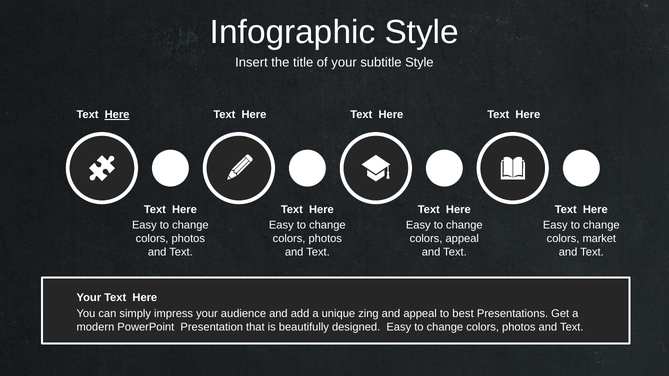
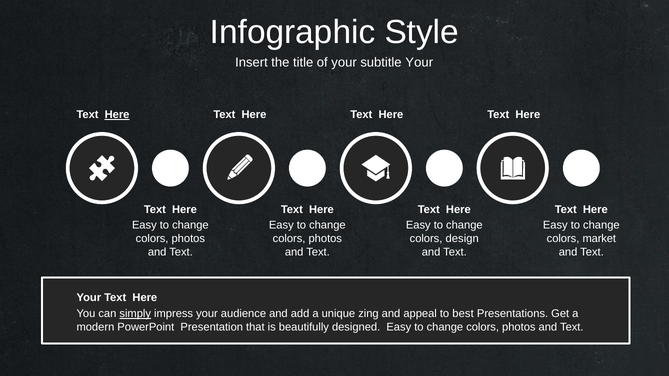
subtitle Style: Style -> Your (419, 63)
colors appeal: appeal -> design (462, 239)
simply underline: none -> present (135, 314)
